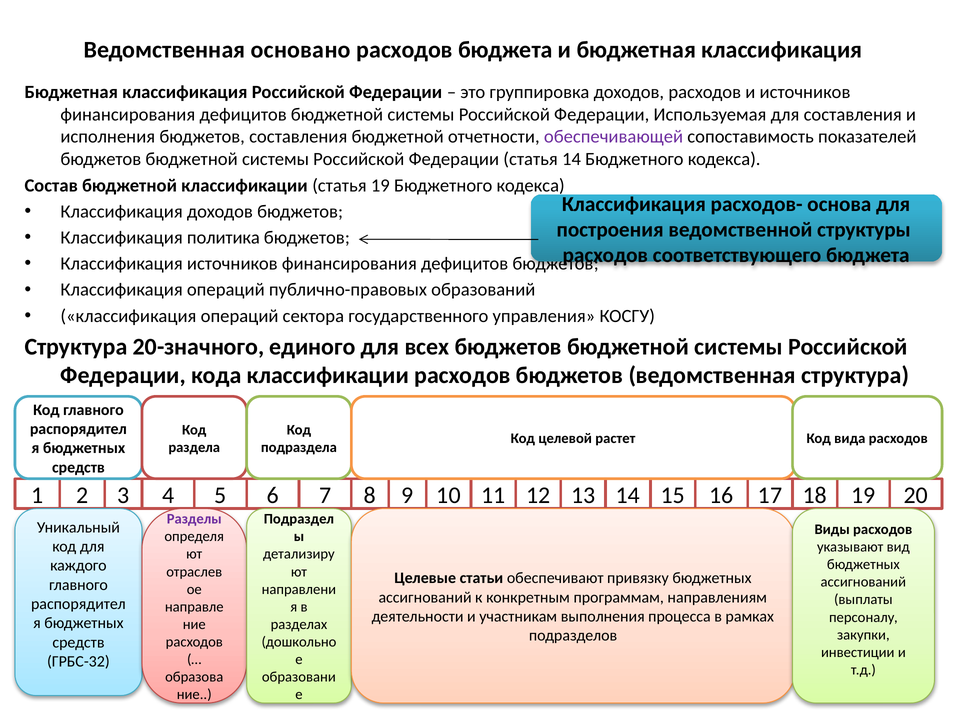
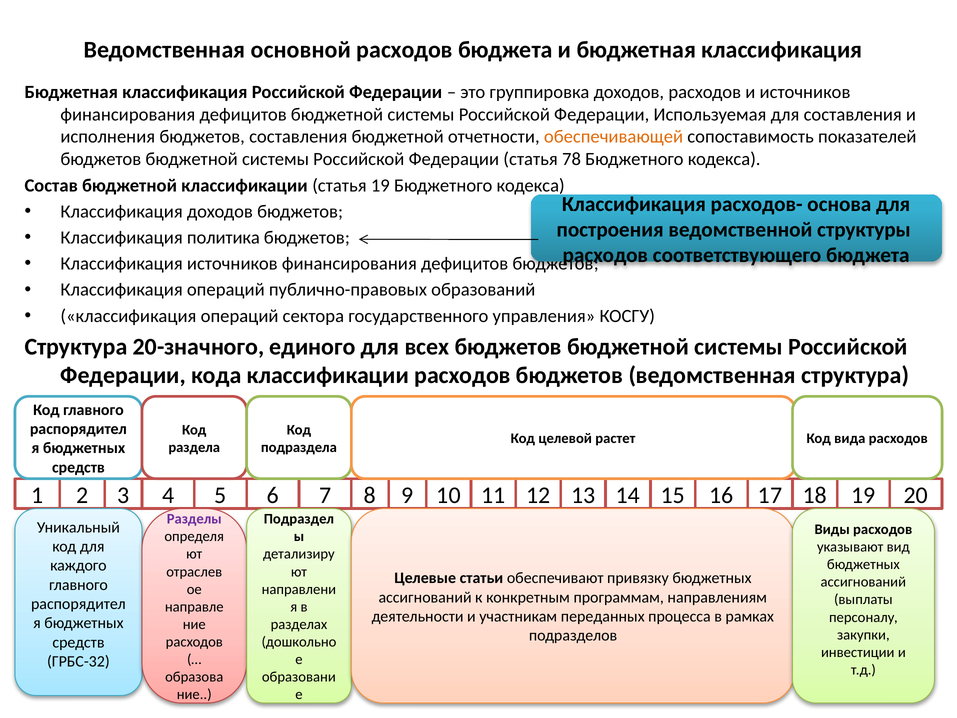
основано: основано -> основной (301, 50)
обеспечивающей colour: purple -> orange (614, 137)
статья 14: 14 -> 78 (571, 159)
выполнения: выполнения -> переданных (603, 616)
